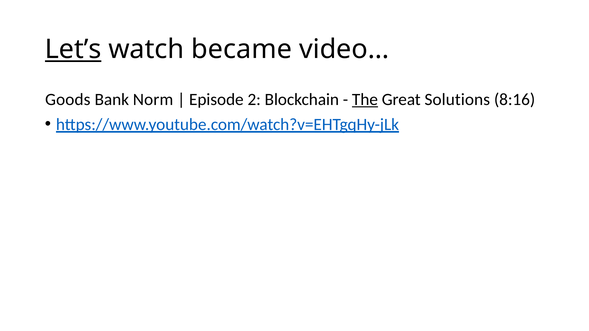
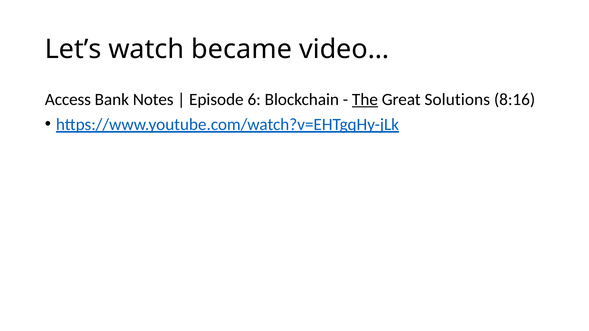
Let’s underline: present -> none (73, 49)
Goods: Goods -> Access (68, 100)
Norm: Norm -> Notes (153, 100)
2: 2 -> 6 (254, 100)
